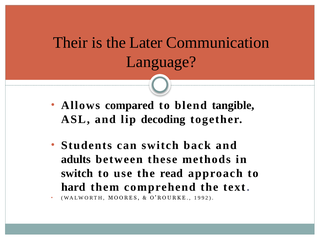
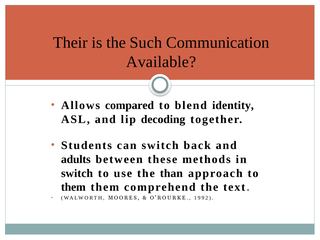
Later: Later -> Such (146, 43)
Language: Language -> Available (161, 62)
tangible: tangible -> identity (233, 105)
read: read -> than (171, 173)
hard: hard -> them (73, 187)
